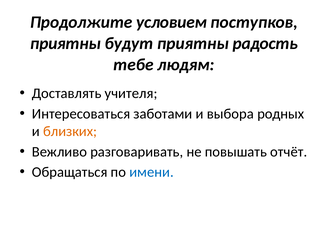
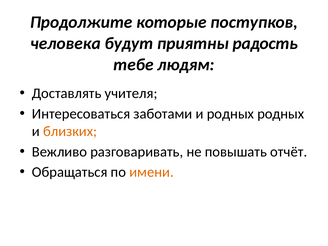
условием: условием -> которые (171, 22)
приятны: приятны -> человека (65, 43)
и выбора: выбора -> родных (230, 114)
имени colour: blue -> orange (152, 172)
